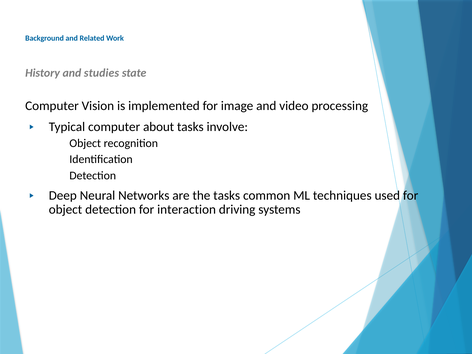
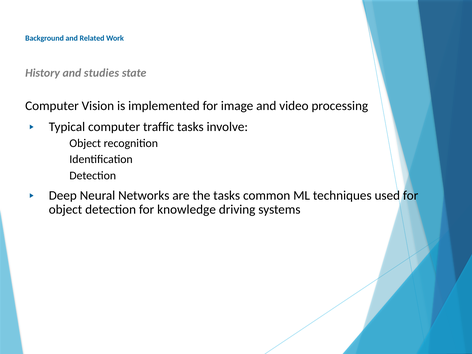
about: about -> traffic (159, 127)
interaction: interaction -> knowledge (187, 210)
